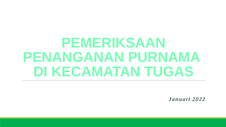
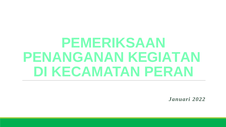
PURNAMA: PURNAMA -> KEGIATAN (164, 57)
TUGAS: TUGAS -> PERAN (169, 72)
